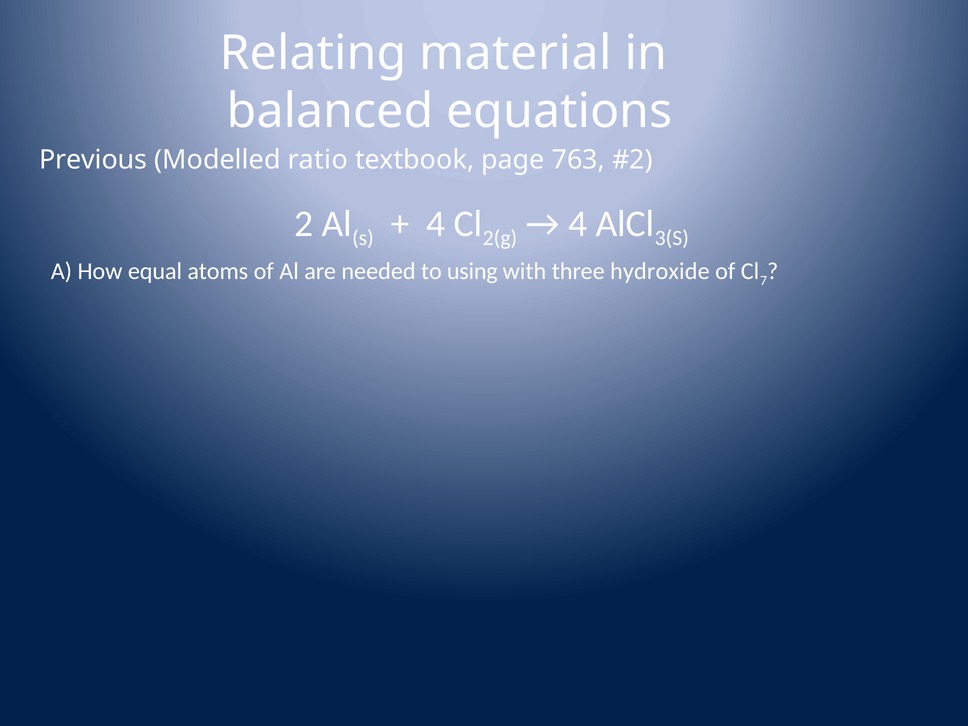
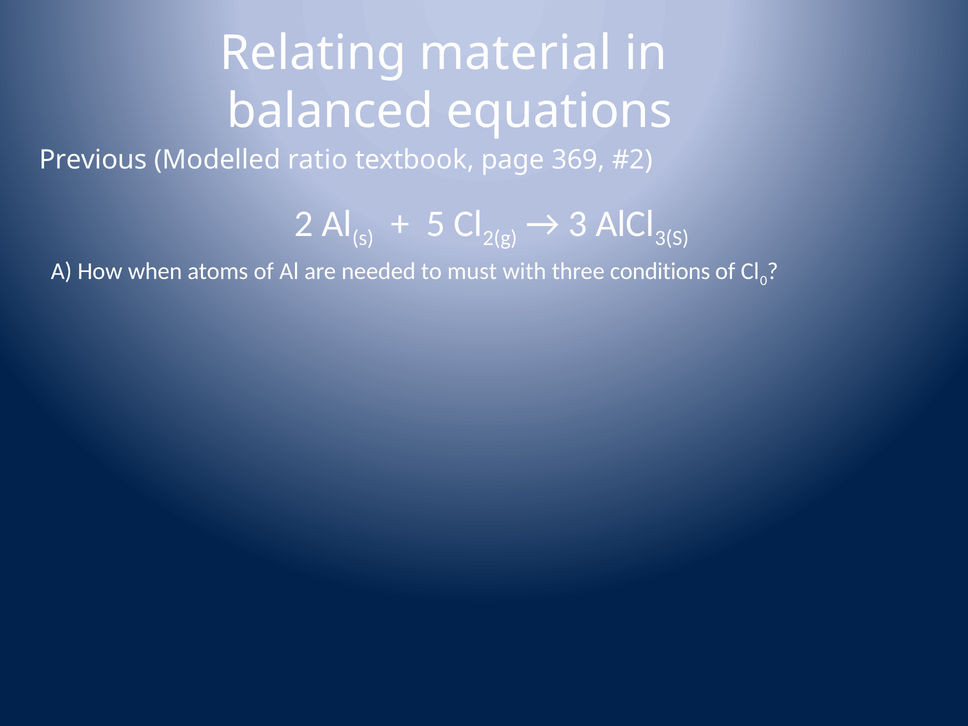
763: 763 -> 369 (578, 160)
4: 4 -> 5 (436, 224)
4: 4 -> 3 (578, 224)
equal: equal -> when (155, 271)
using: using -> must (472, 271)
hydroxide: hydroxide -> conditions (660, 271)
7: 7 -> 0 (764, 280)
